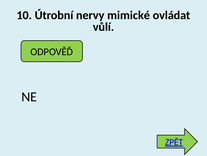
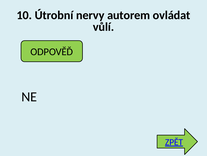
mimické: mimické -> autorem (129, 15)
